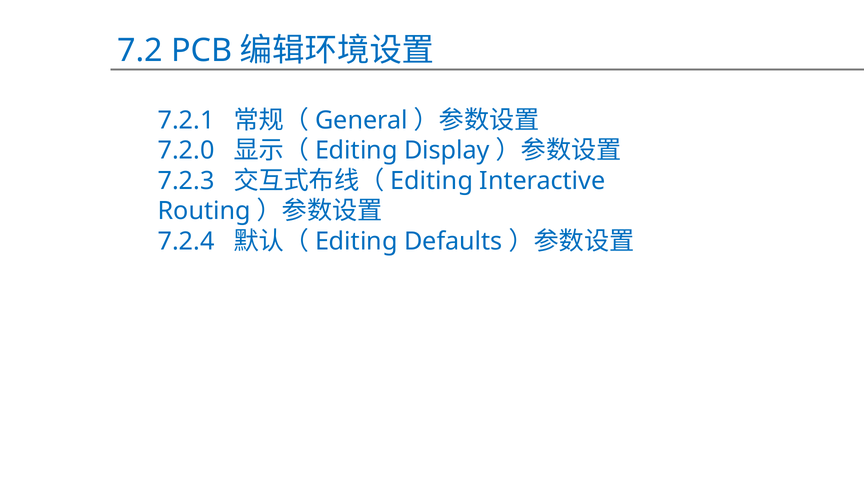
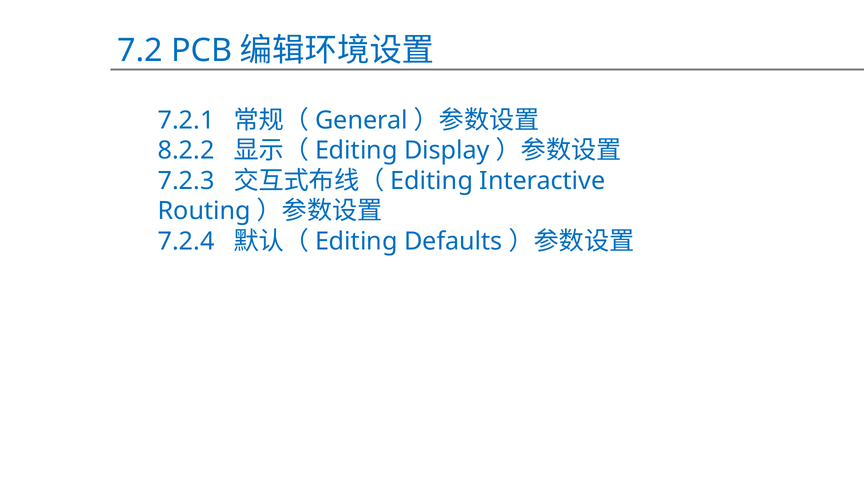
7.2.0: 7.2.0 -> 8.2.2 (186, 150)
